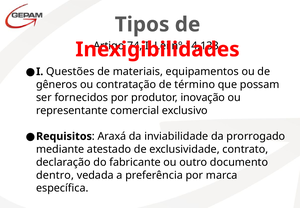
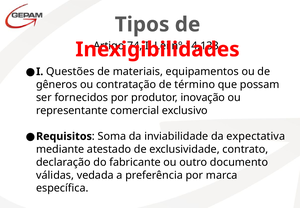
Araxá: Araxá -> Soma (112, 136)
prorrogado: prorrogado -> expectativa (256, 136)
dentro: dentro -> válidas (55, 175)
